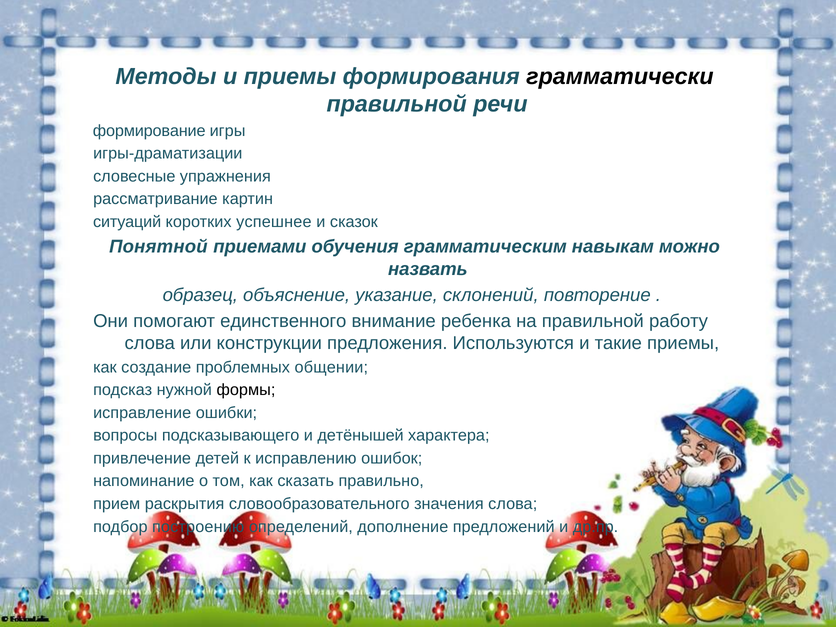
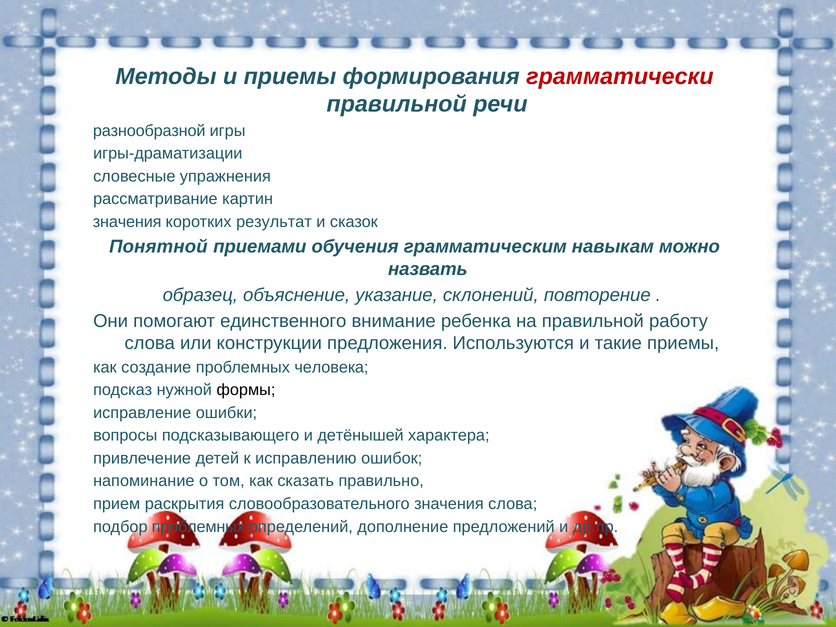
грамматически colour: black -> red (620, 76)
формирование: формирование -> разнообразной (149, 131)
ситуаций: ситуаций -> значения (127, 222)
успешнее: успешнее -> результат (274, 222)
общении: общении -> человека (331, 367)
подбор построению: построению -> проблемных (198, 527)
